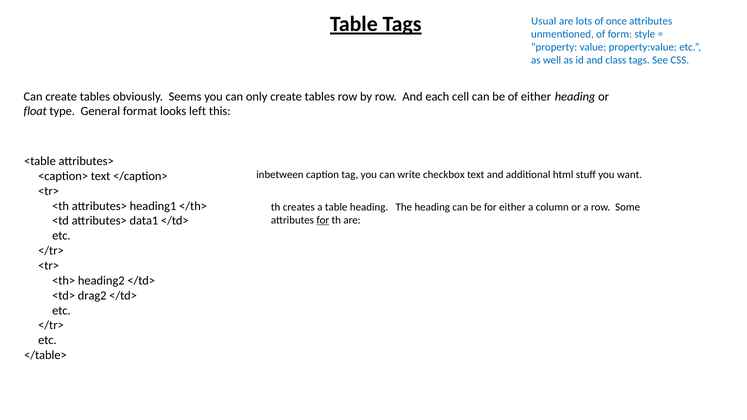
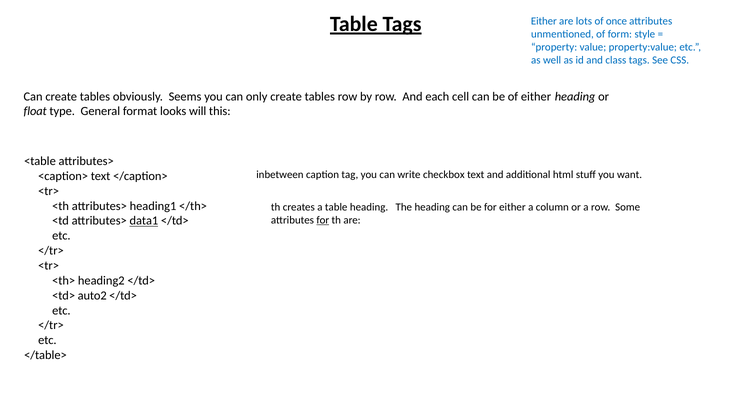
Usual: Usual -> Either (544, 21)
left: left -> will (198, 111)
data1 underline: none -> present (144, 221)
drag2: drag2 -> auto2 (92, 296)
